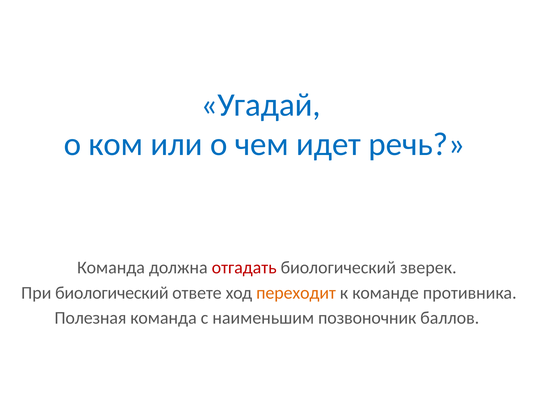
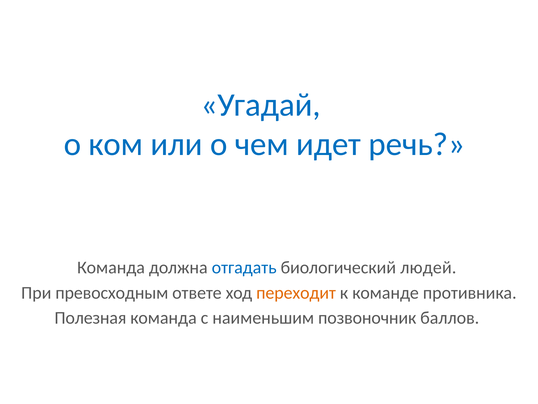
отгадать colour: red -> blue (244, 267)
зверек: зверек -> людей (428, 267)
При биологический: биологический -> превосходным (112, 292)
